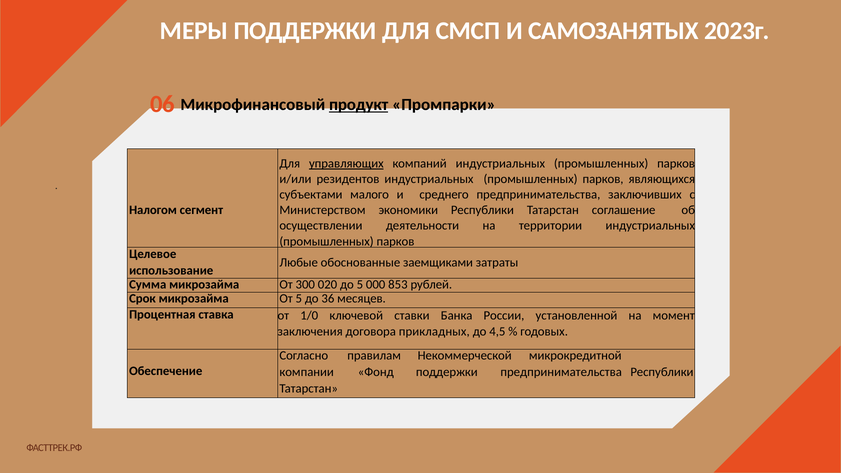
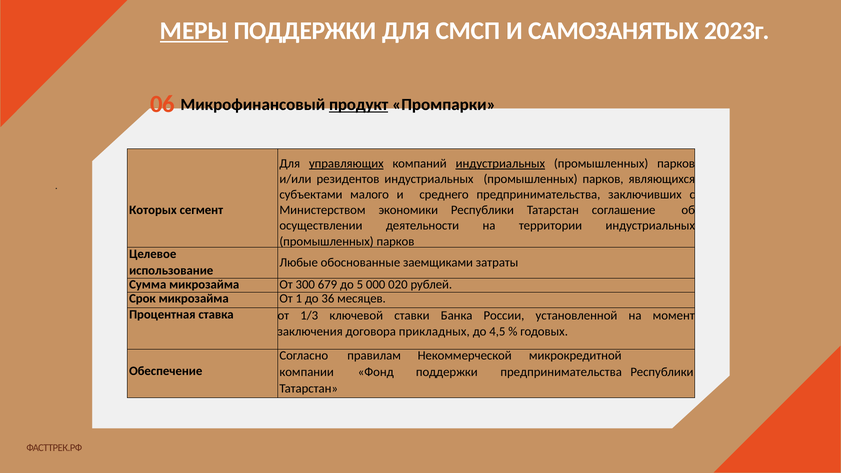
МЕРЫ underline: none -> present (194, 31)
индустриальных underline: none -> present (500, 164)
Налогом: Налогом -> Которых (153, 210)
020: 020 -> 679 (328, 285)
853: 853 -> 020 (398, 285)
От 5: 5 -> 1 (299, 299)
1/0: 1/0 -> 1/3 (309, 316)
